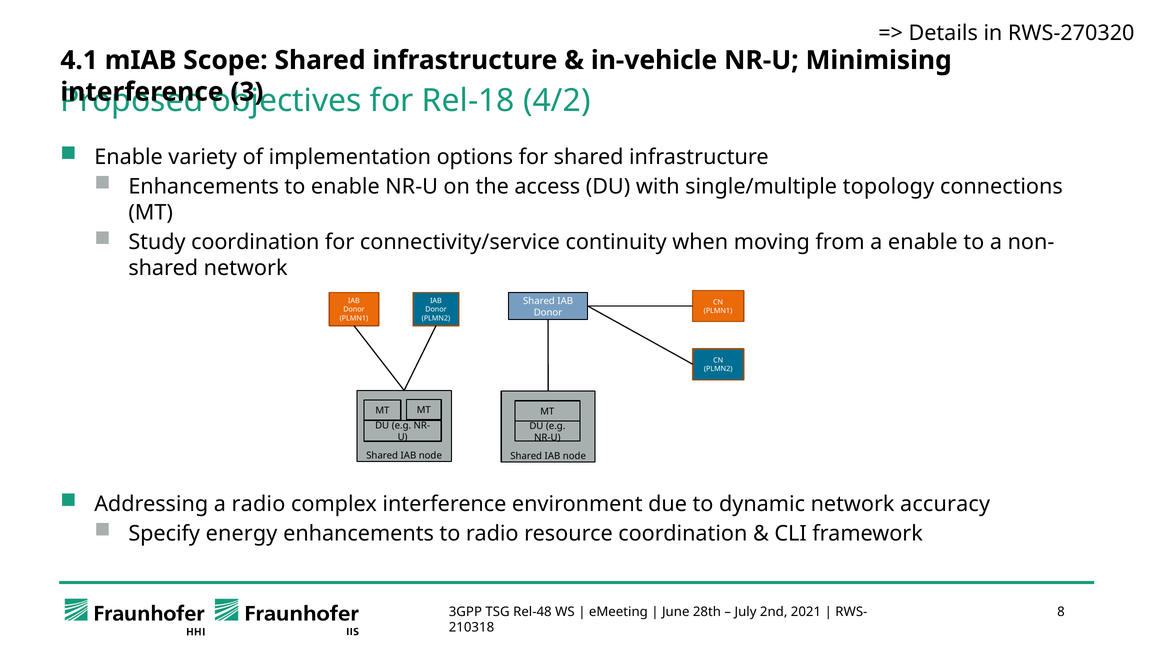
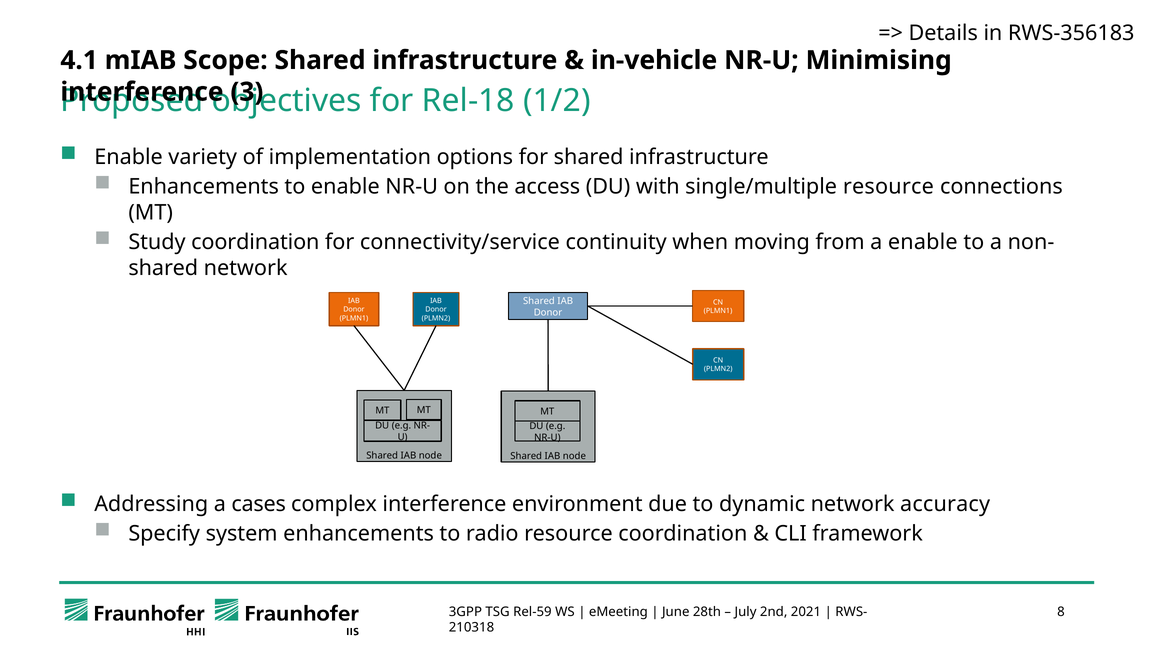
RWS-270320: RWS-270320 -> RWS-356183 (1071, 33)
4/2: 4/2 -> 1/2 (557, 101)
single/multiple topology: topology -> resource (888, 187)
a radio: radio -> cases (259, 505)
energy: energy -> system (242, 534)
Rel-48: Rel-48 -> Rel-59 (532, 612)
